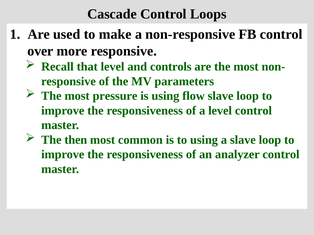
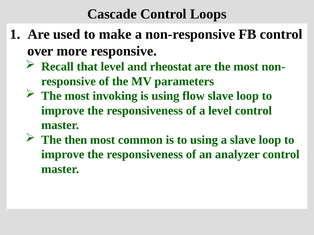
controls: controls -> rheostat (171, 67)
pressure: pressure -> invoking (115, 96)
